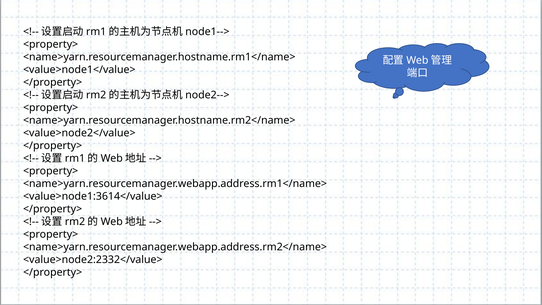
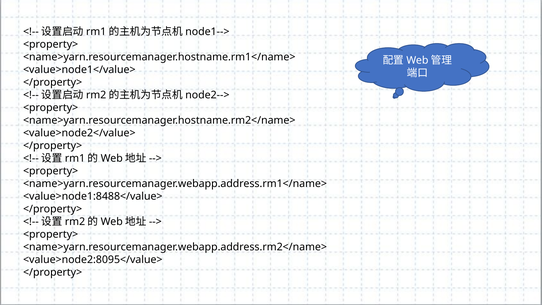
<value>node1:3614</value>: <value>node1:3614</value> -> <value>node1:8488</value> (93, 196)
<value>node2:2332</value>: <value>node2:2332</value> -> <value>node2:8095</value> (93, 259)
